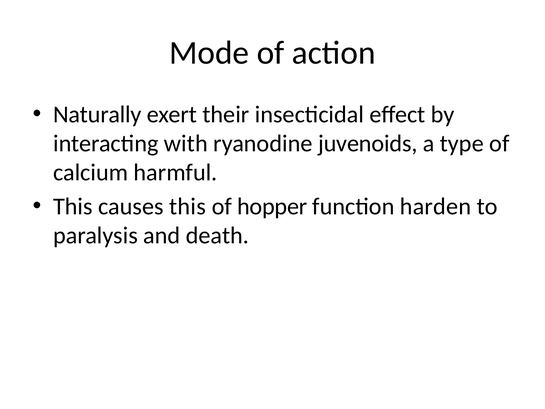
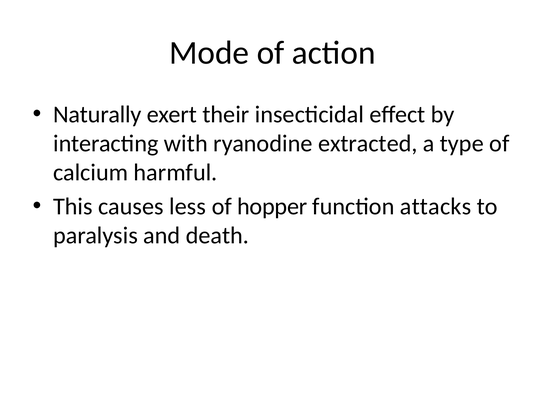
juvenoids: juvenoids -> extracted (368, 143)
causes this: this -> less (188, 206)
harden: harden -> attacks (436, 206)
